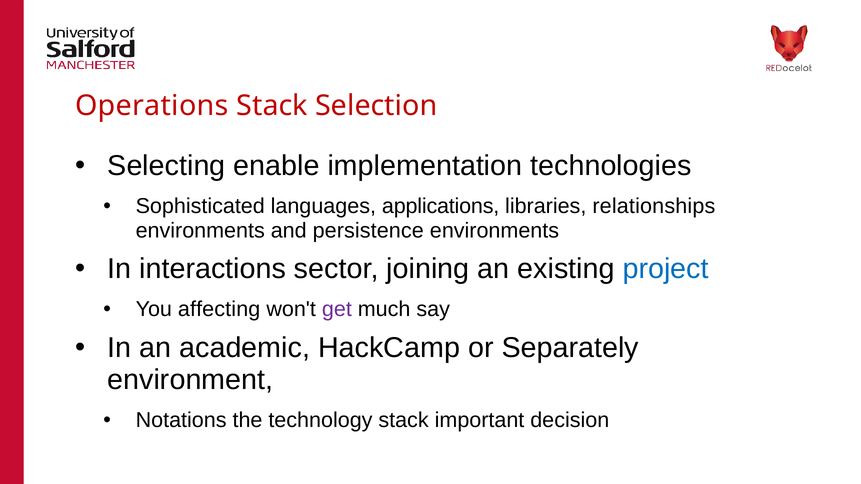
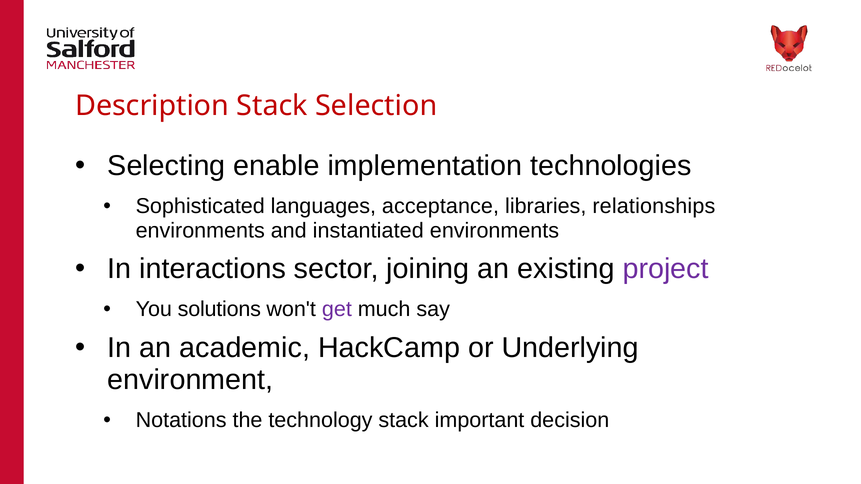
Operations: Operations -> Description (152, 106)
applications: applications -> acceptance (441, 207)
persistence: persistence -> instantiated (368, 231)
project colour: blue -> purple (666, 269)
affecting: affecting -> solutions (219, 310)
Separately: Separately -> Underlying (570, 348)
